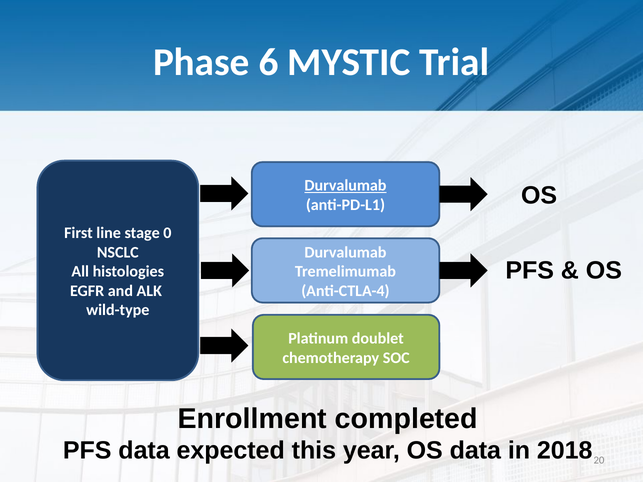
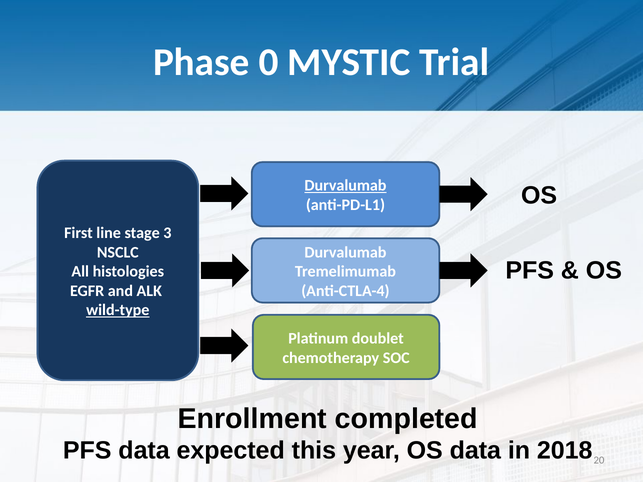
6: 6 -> 0 (269, 62)
0: 0 -> 3 (167, 233)
wild-type underline: none -> present (118, 310)
